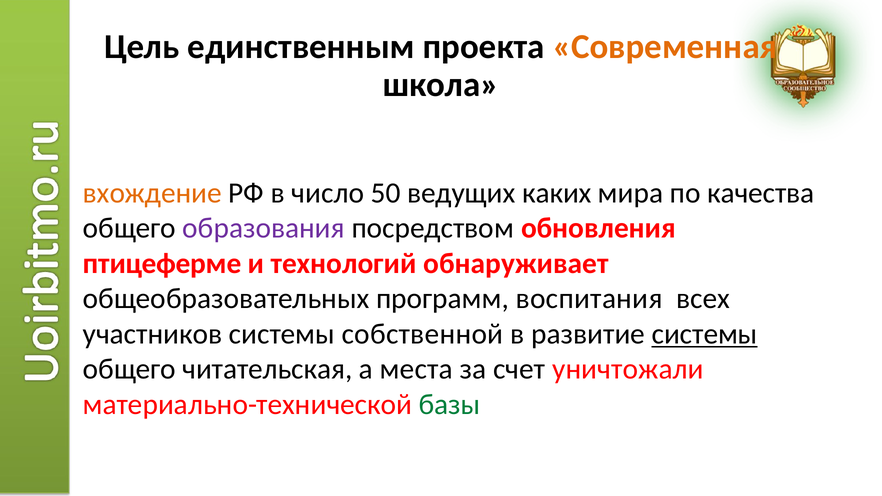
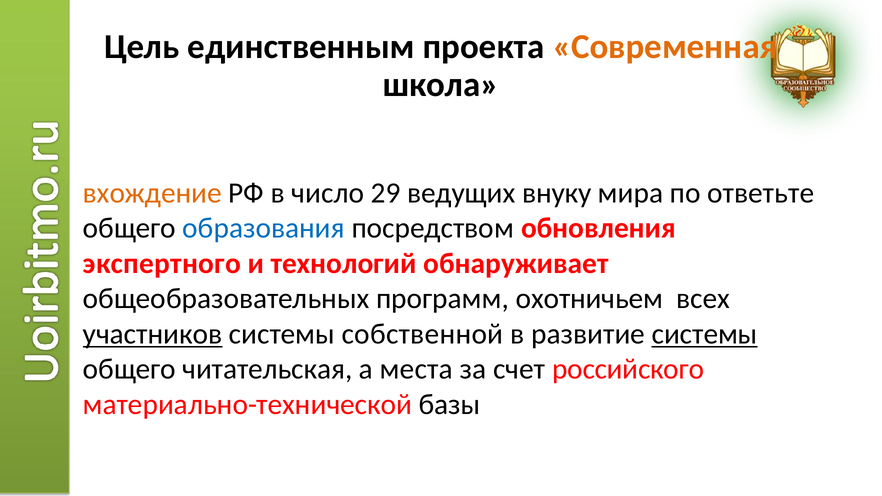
50: 50 -> 29 (386, 193)
каких: каких -> внуку (557, 193)
качества: качества -> ответьте (761, 193)
образования colour: purple -> blue (264, 228)
птицеферме: птицеферме -> экспертного (162, 264)
воспитания: воспитания -> охотничьем (589, 299)
участников underline: none -> present (153, 334)
уничтожали: уничтожали -> российского (628, 369)
базы colour: green -> black (450, 405)
